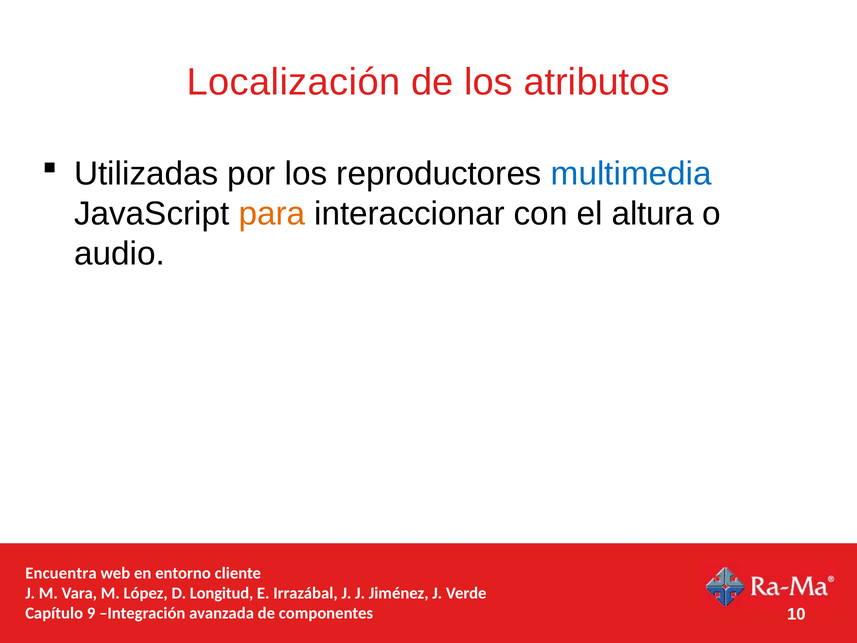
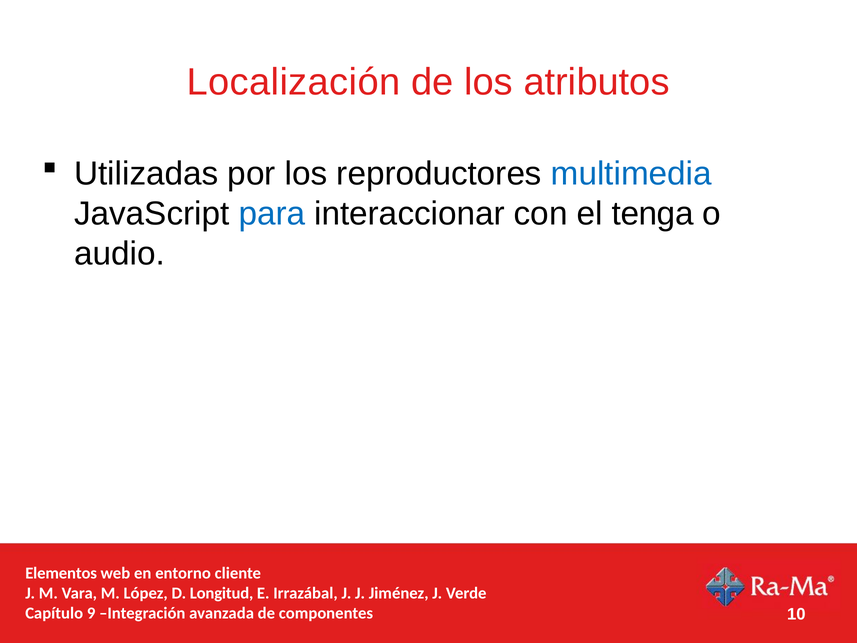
para colour: orange -> blue (272, 214)
altura: altura -> tenga (653, 214)
Encuentra: Encuentra -> Elementos (61, 573)
